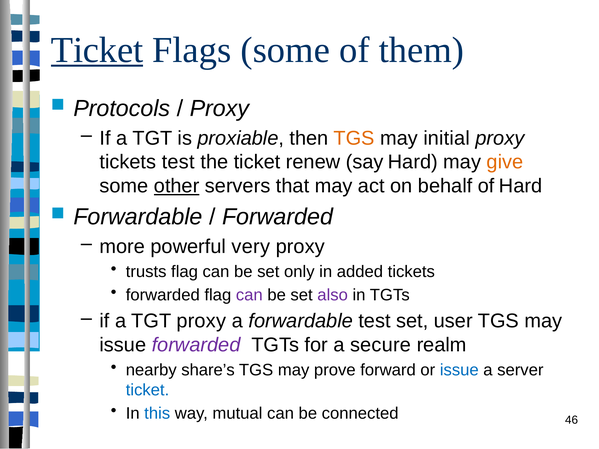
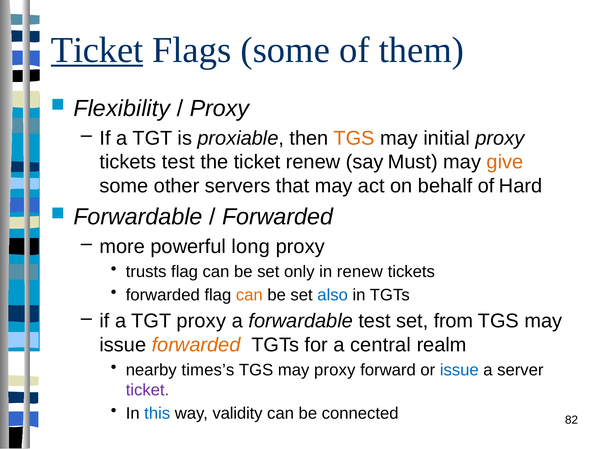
Protocols: Protocols -> Flexibility (122, 108)
say Hard: Hard -> Must (413, 162)
other underline: present -> none (177, 186)
very: very -> long (251, 247)
in added: added -> renew (360, 272)
can colour: purple -> orange (249, 295)
also colour: purple -> blue (333, 295)
user: user -> from (453, 321)
forwarded colour: purple -> orange (196, 345)
secure: secure -> central (381, 345)
share’s: share’s -> times’s (208, 370)
may prove: prove -> proxy (335, 370)
ticket colour: blue -> purple (148, 390)
mutual: mutual -> validity (238, 414)
46: 46 -> 82 (572, 420)
